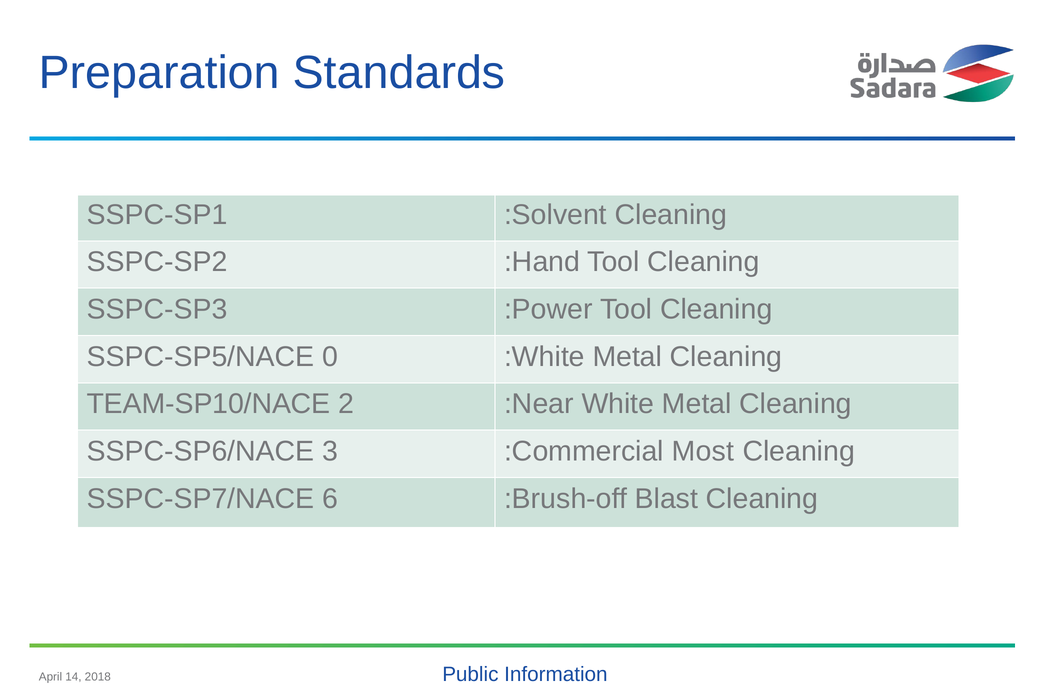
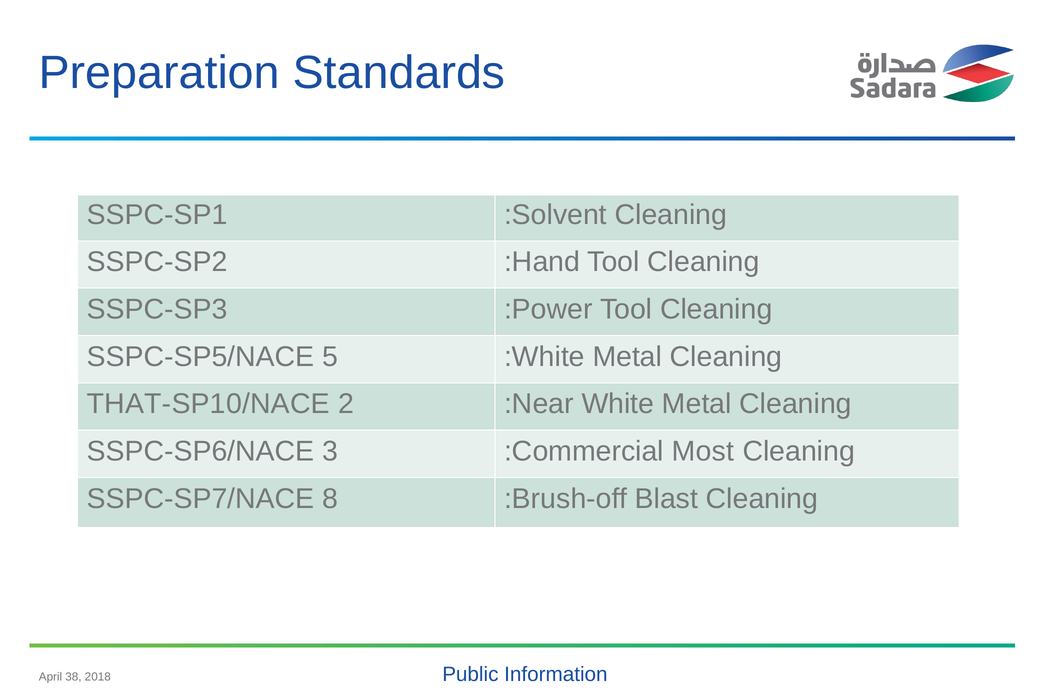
0: 0 -> 5 (330, 357)
TEAM-SP10/NACE: TEAM-SP10/NACE -> THAT-SP10/NACE (208, 404)
6: 6 -> 8 (330, 499)
14: 14 -> 38 (73, 677)
